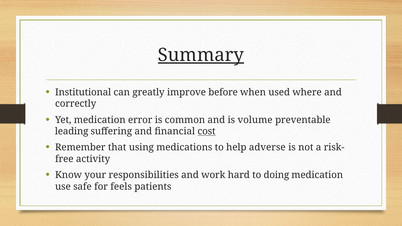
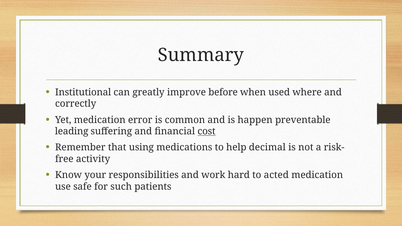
Summary underline: present -> none (201, 55)
volume: volume -> happen (255, 120)
adverse: adverse -> decimal (267, 148)
doing: doing -> acted (276, 175)
feels: feels -> such (121, 187)
